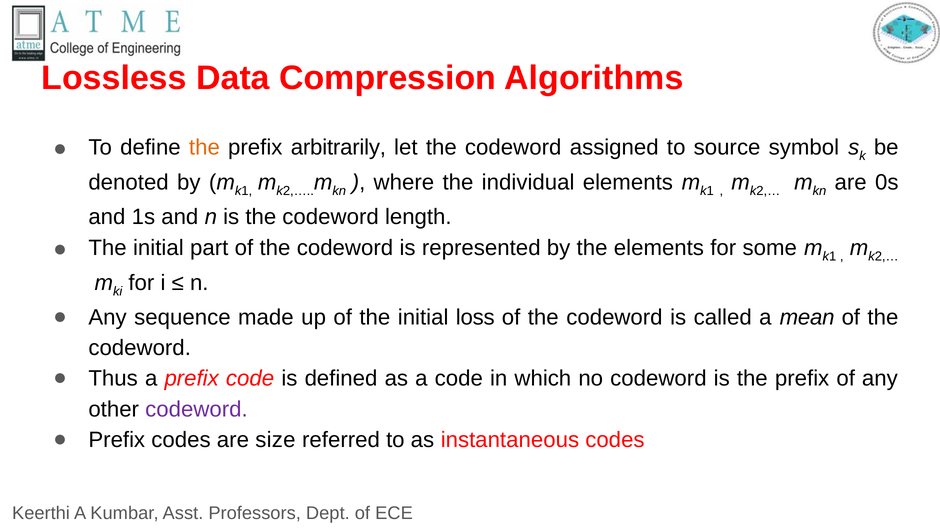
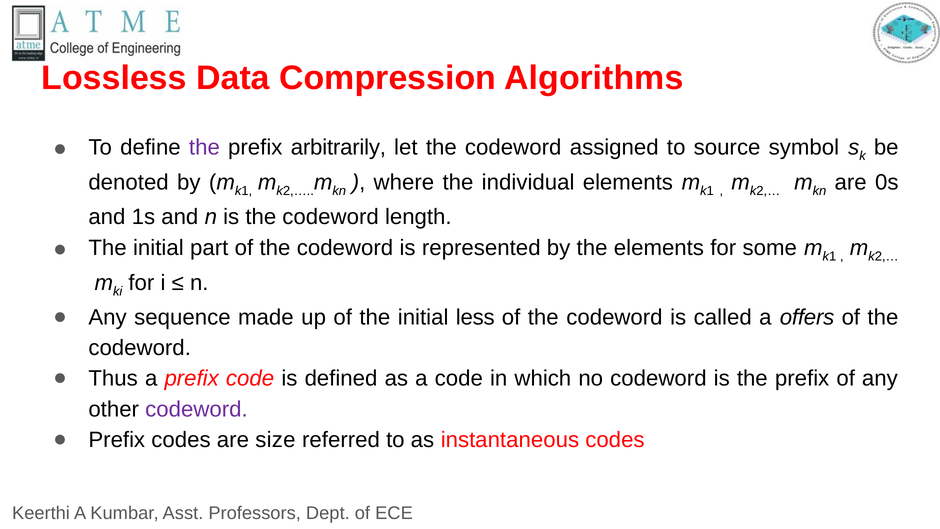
the colour: orange -> purple (204, 147)
loss: loss -> less (475, 317)
mean: mean -> offers (807, 317)
